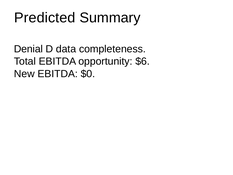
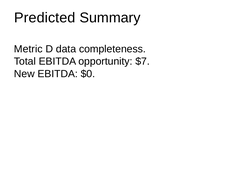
Denial: Denial -> Metric (28, 49)
$6: $6 -> $7 (143, 61)
